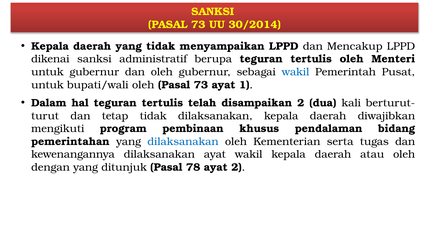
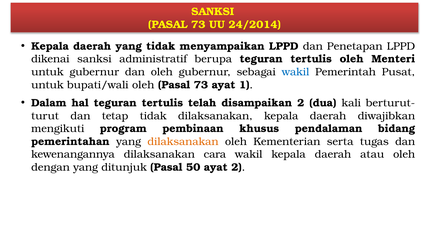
30/2014: 30/2014 -> 24/2014 (255, 25)
Mencakup: Mencakup -> Penetapan (355, 46)
dilaksanakan colour: blue -> orange (183, 142)
dilaksanakan ayat: ayat -> cara (215, 155)
78: 78 -> 50 (193, 167)
